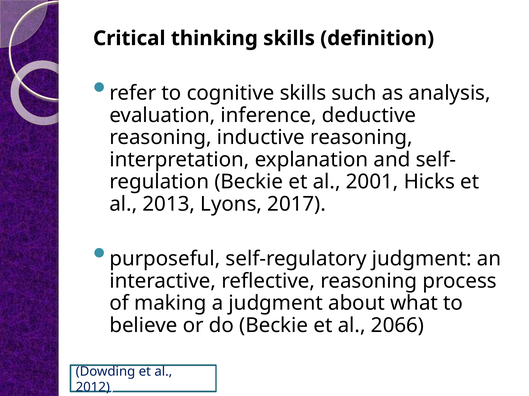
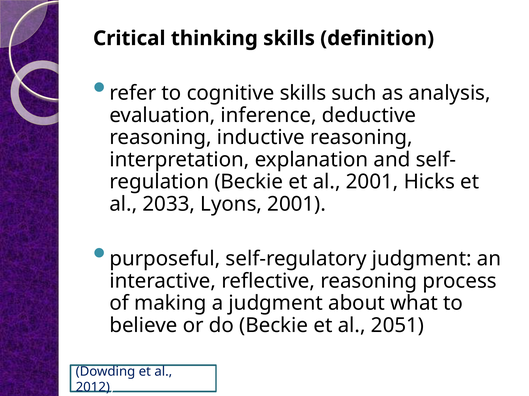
2013: 2013 -> 2033 (169, 204)
Lyons 2017: 2017 -> 2001 (297, 204)
2066: 2066 -> 2051 (398, 326)
